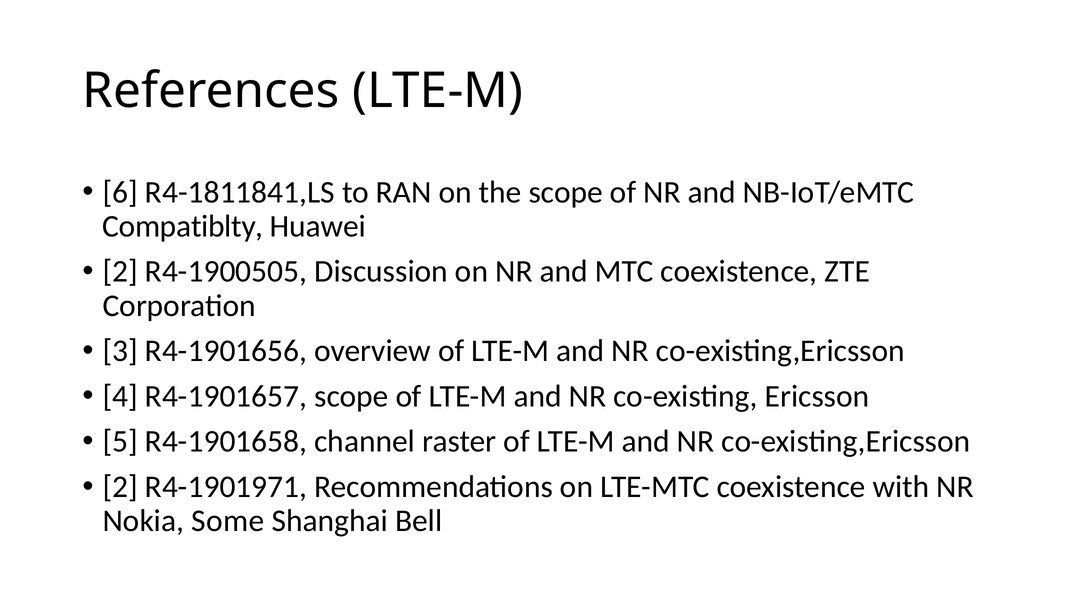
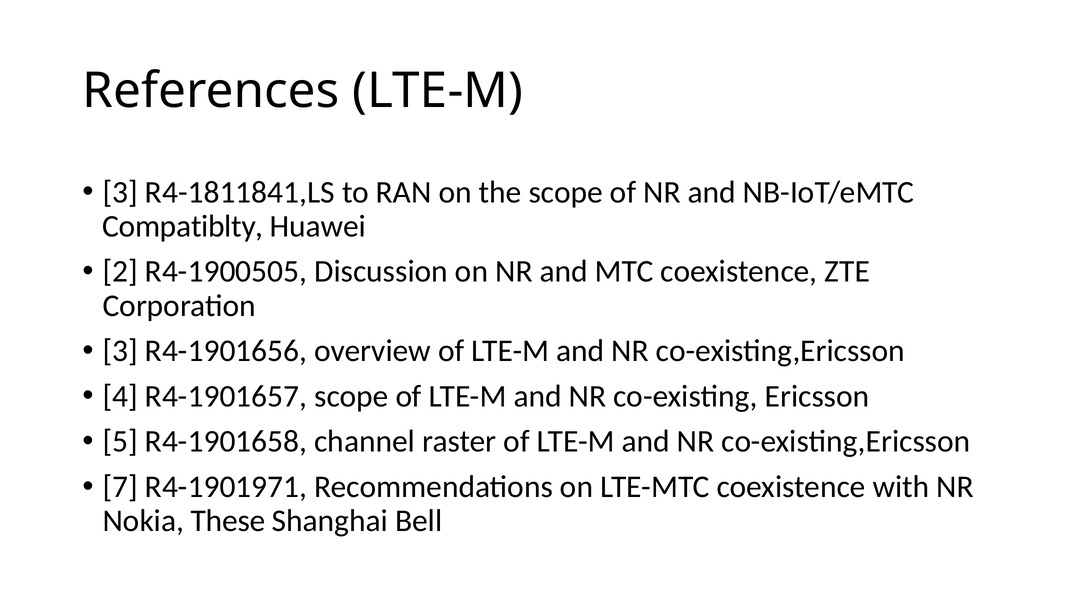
6: 6 -> 3 (120, 192)
2: 2 -> 7 (120, 487)
Some: Some -> These (228, 521)
